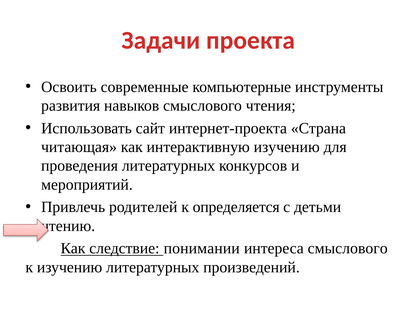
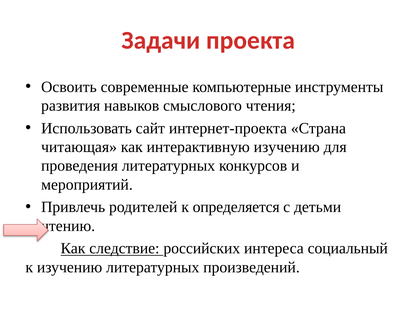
понимании: понимании -> российских (202, 248)
интереса смыслового: смыслового -> социальный (348, 248)
